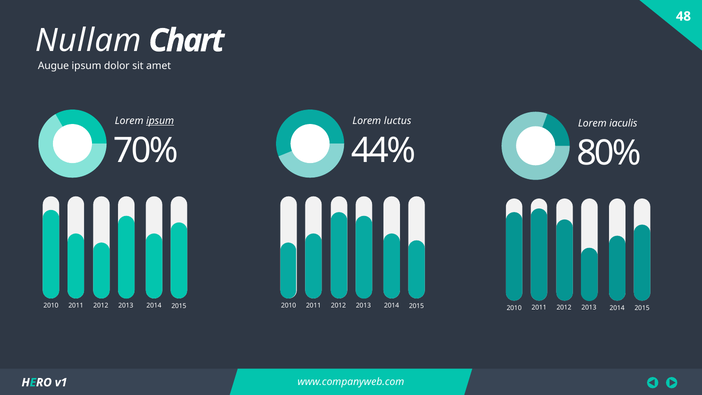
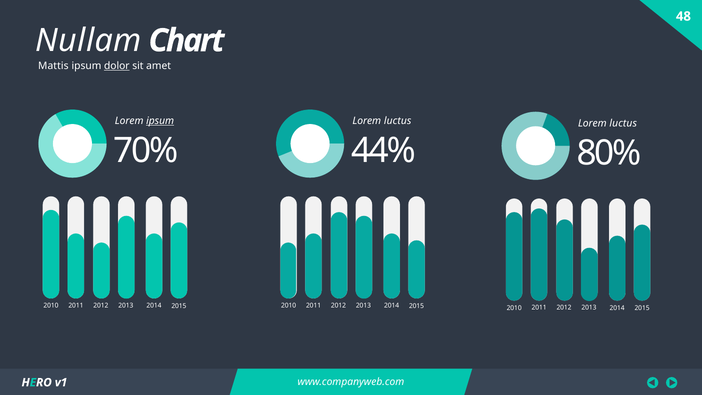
Augue: Augue -> Mattis (53, 66)
dolor underline: none -> present (117, 66)
iaculis: iaculis -> luctus (623, 123)
